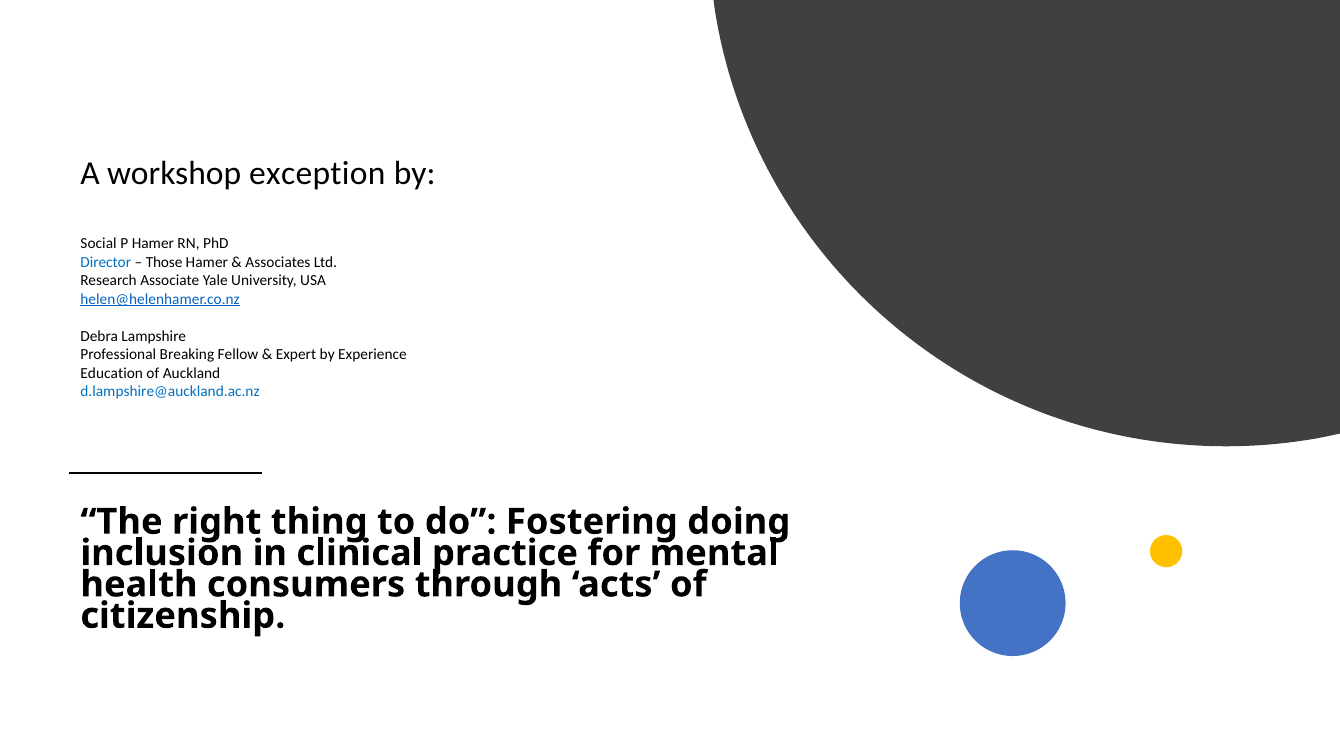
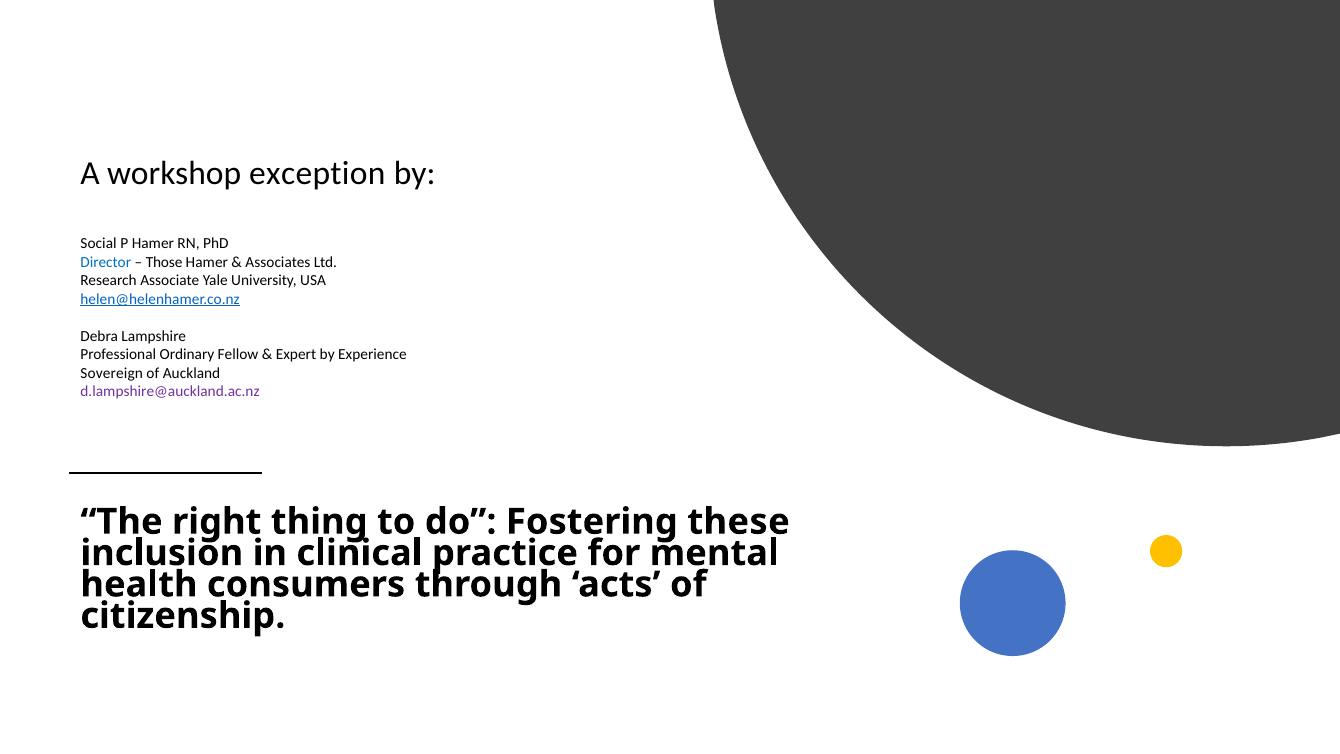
Breaking: Breaking -> Ordinary (187, 355)
Education: Education -> Sovereign (112, 373)
d.lampshire@auckland.ac.nz colour: blue -> purple (170, 392)
doing: doing -> these (739, 522)
